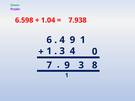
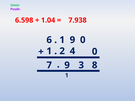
4: 4 -> 1 (62, 40)
9 1: 1 -> 0 (83, 40)
3: 3 -> 2 (62, 51)
